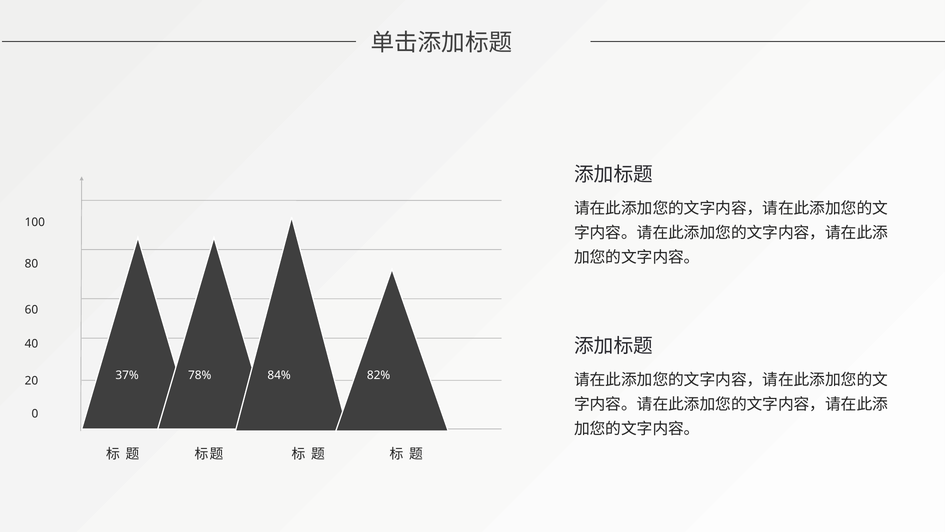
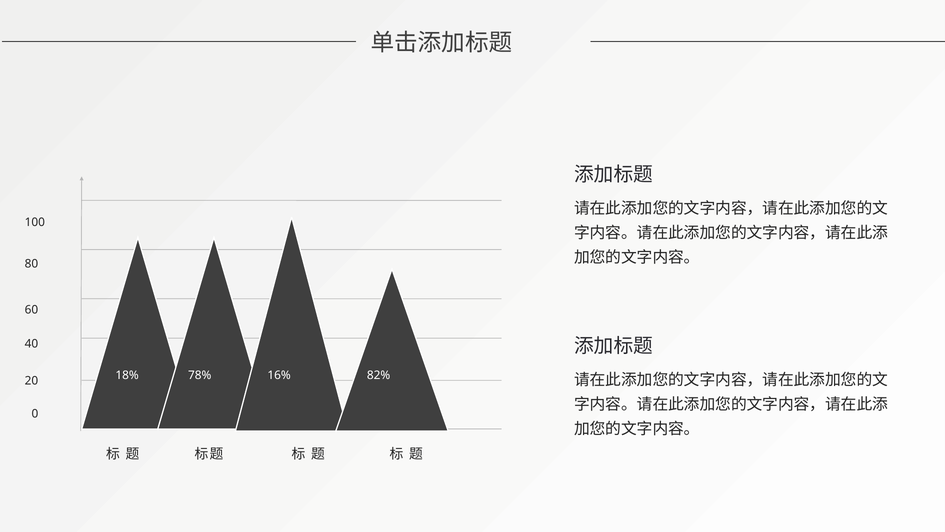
37%: 37% -> 18% (127, 375)
84%: 84% -> 16% (279, 375)
